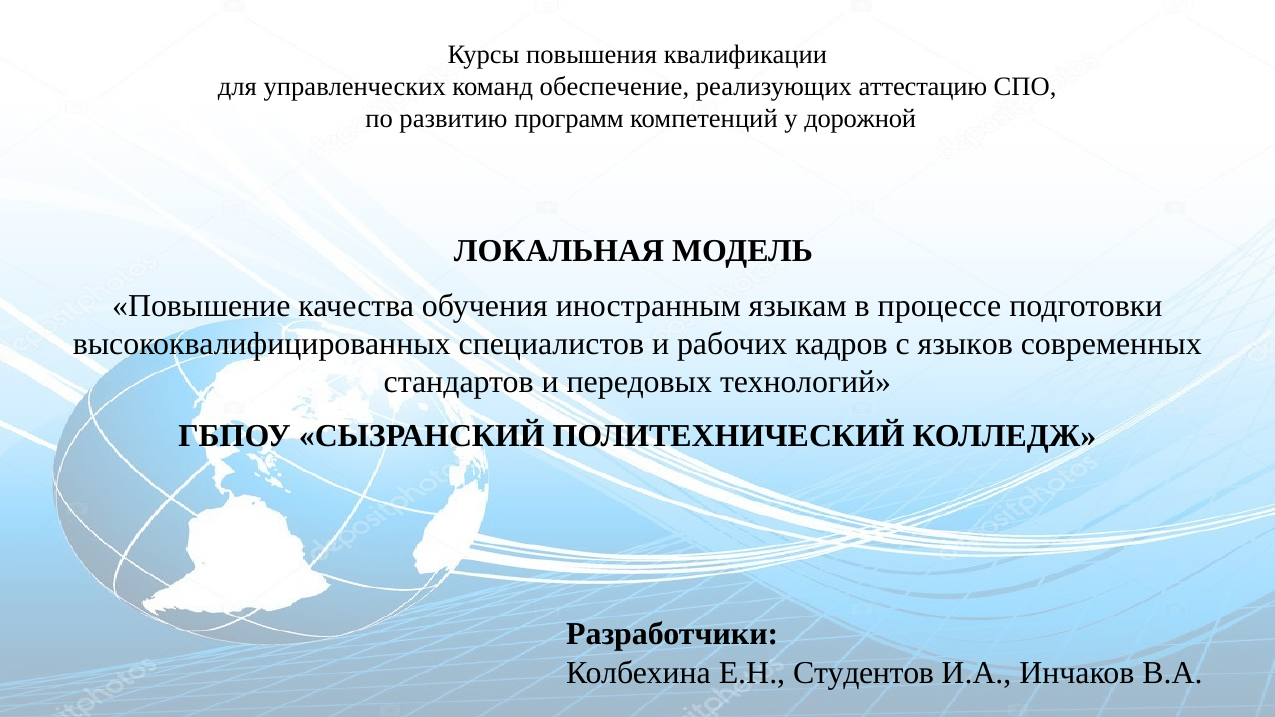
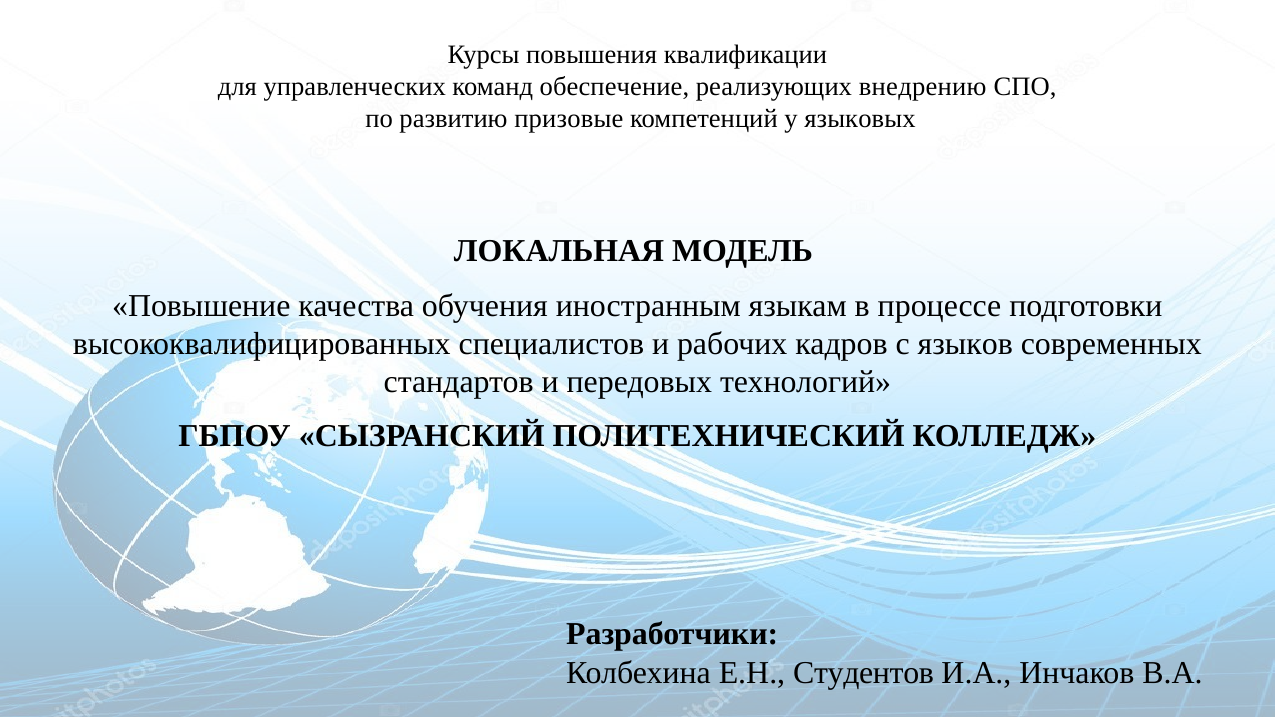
аттестацию: аттестацию -> внедрению (923, 87)
программ: программ -> призовые (569, 118)
дорожной: дорожной -> языковых (860, 118)
